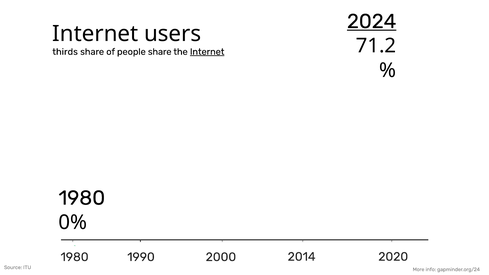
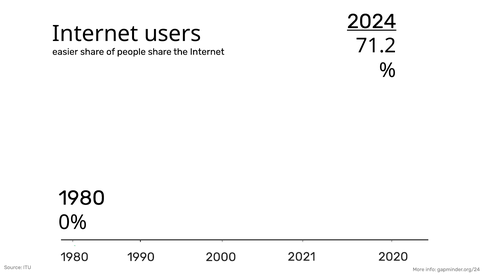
thirds: thirds -> easier (65, 52)
Internet underline: present -> none (207, 52)
2014: 2014 -> 2021 (302, 257)
